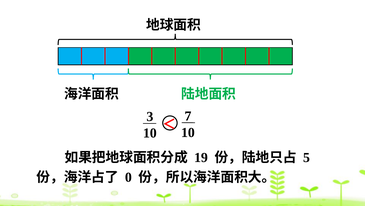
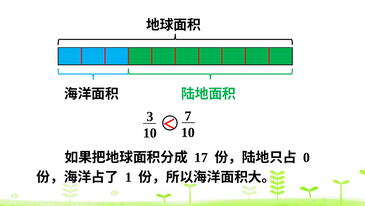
19: 19 -> 17 (201, 157)
5: 5 -> 0 (306, 157)
0: 0 -> 1 (128, 177)
